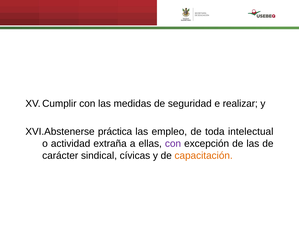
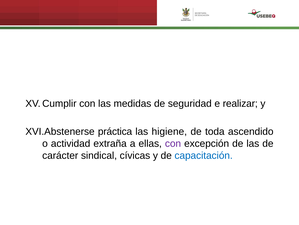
empleo: empleo -> higiene (169, 131)
intelectual: intelectual -> ascendido (251, 131)
capacitación colour: orange -> blue (204, 155)
